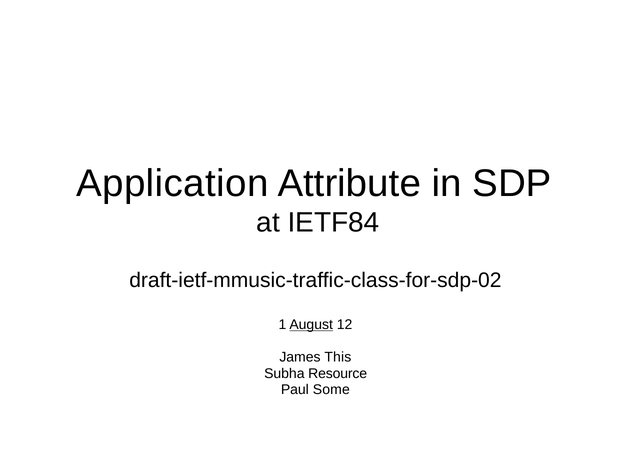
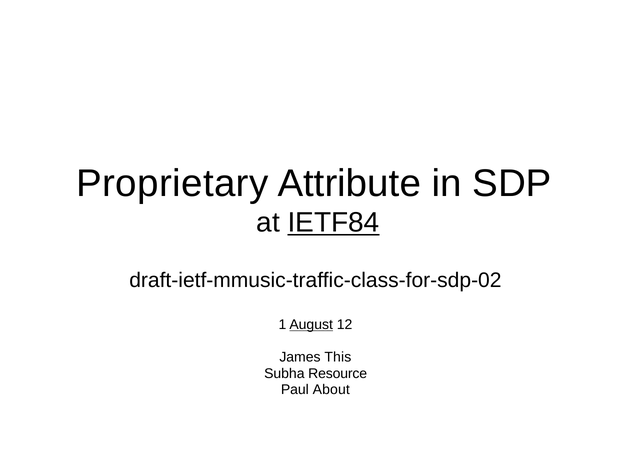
Application: Application -> Proprietary (172, 184)
IETF84 underline: none -> present (334, 223)
Some: Some -> About (331, 390)
